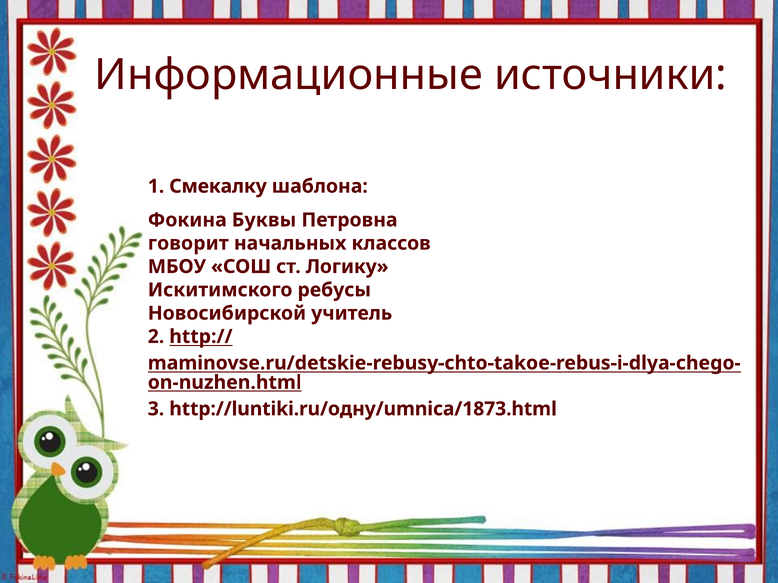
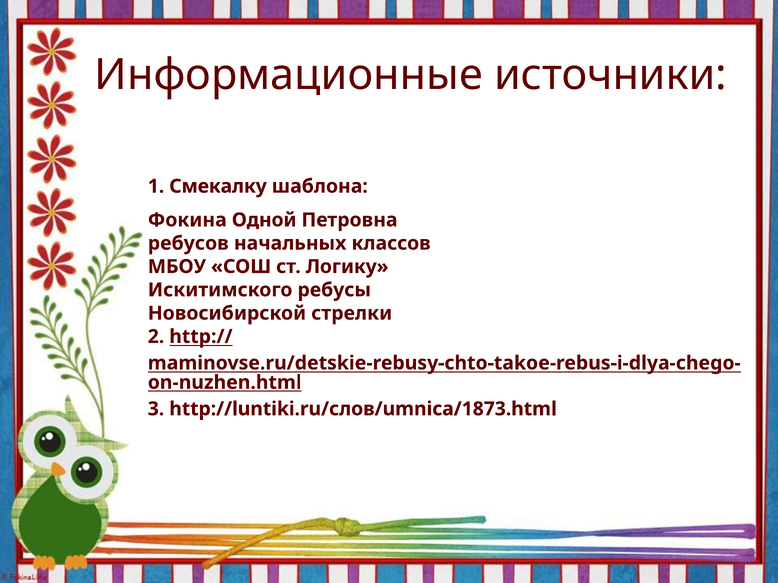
Буквы: Буквы -> Одной (264, 220)
говорит: говорит -> ребусов (188, 243)
учитель: учитель -> стрелки (352, 314)
http://luntiki.ru/одну/umnica/1873.html: http://luntiki.ru/одну/umnica/1873.html -> http://luntiki.ru/слов/umnica/1873.html (363, 409)
